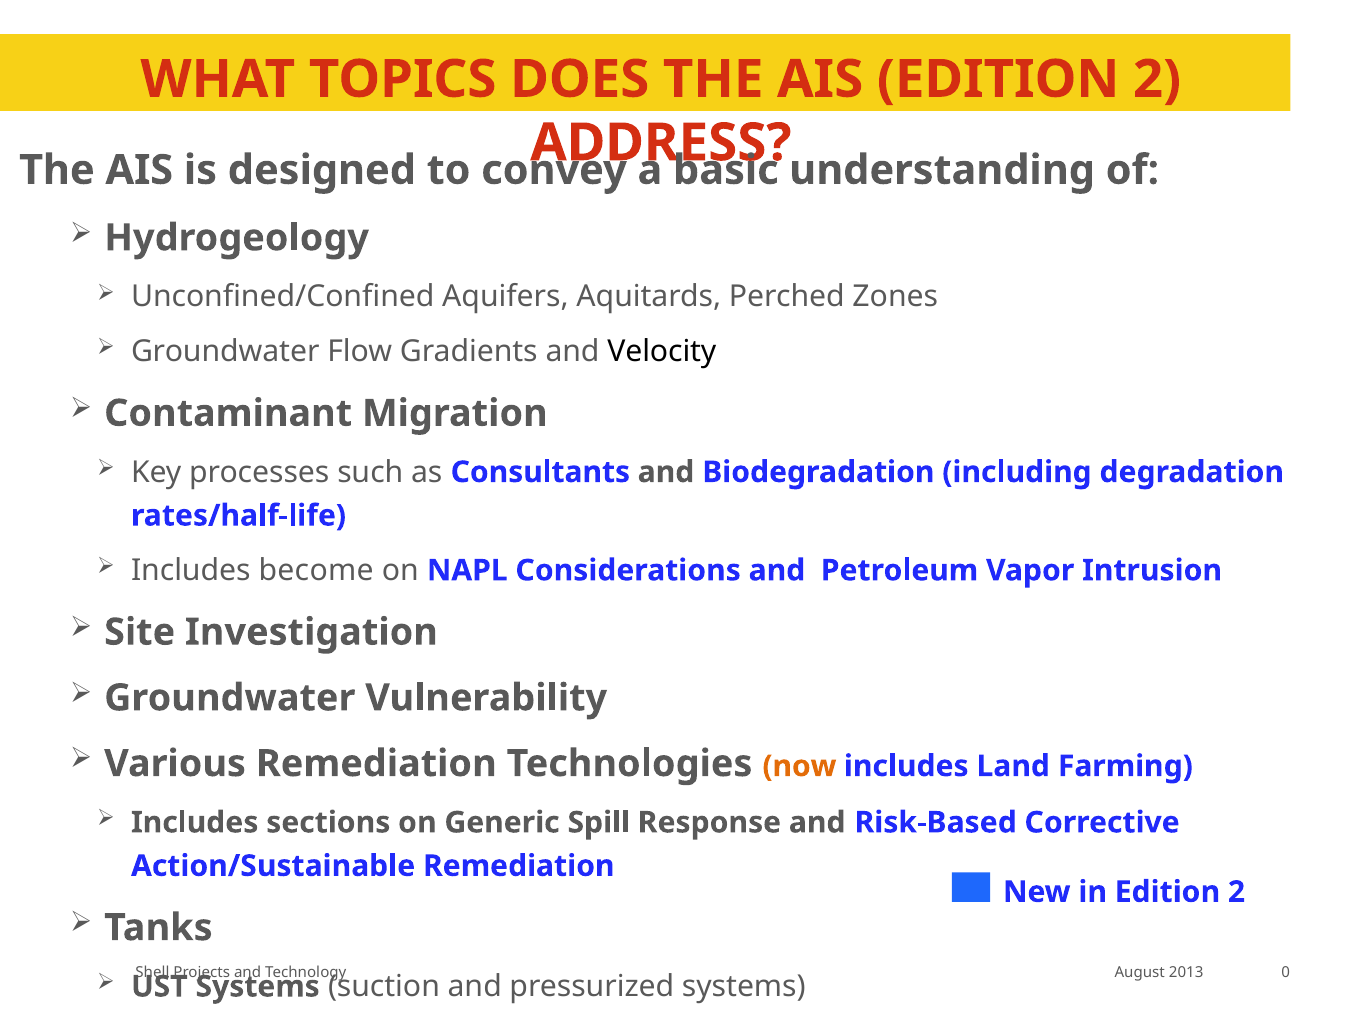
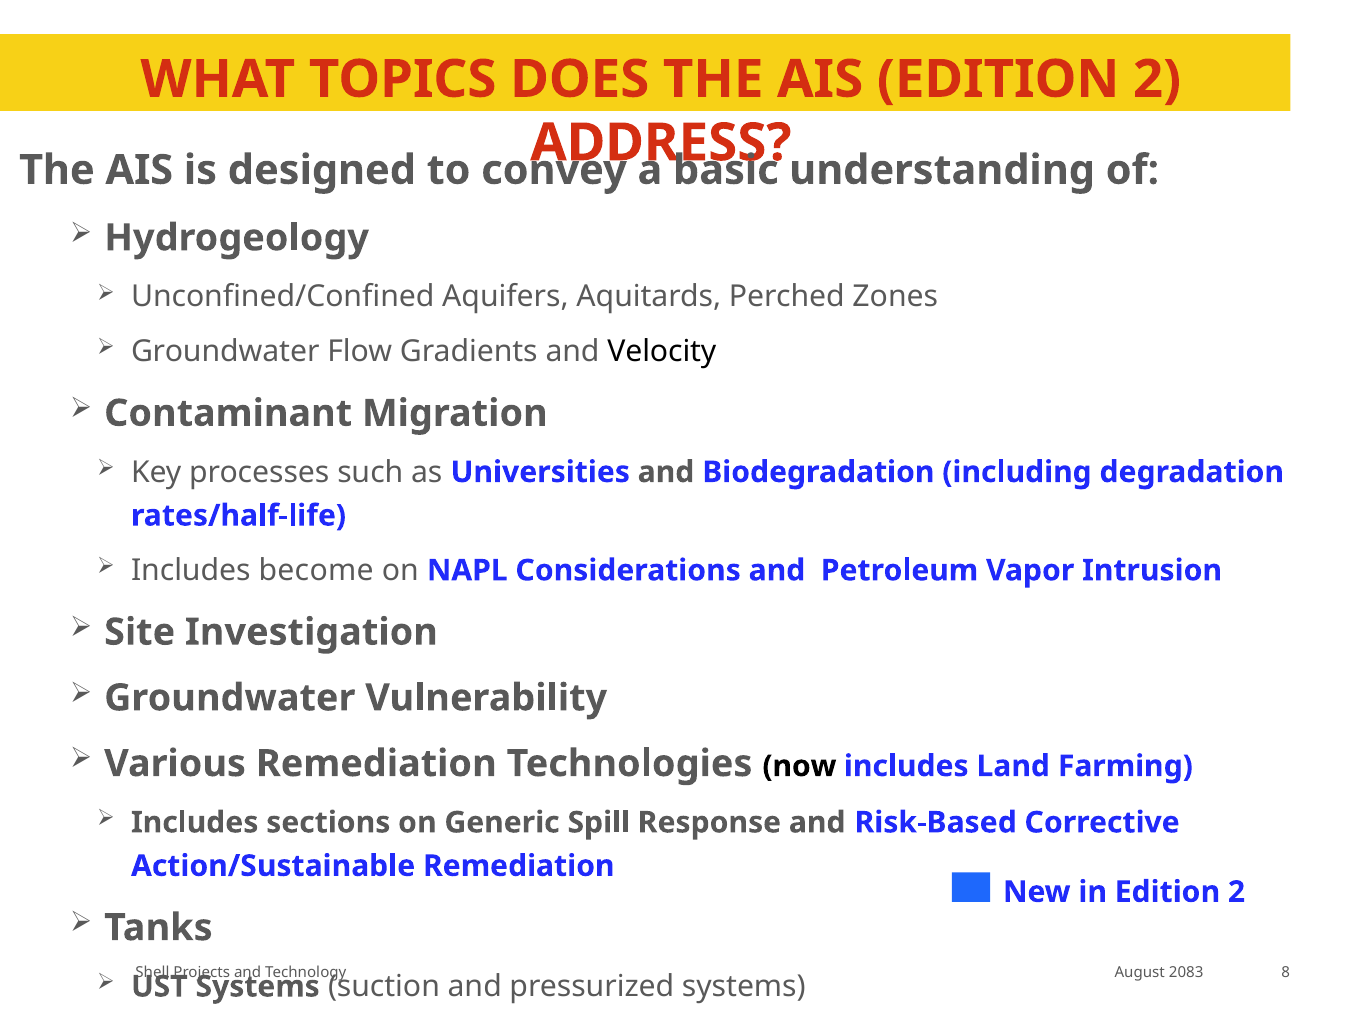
Consultants: Consultants -> Universities (540, 472)
now colour: orange -> black (799, 766)
2013: 2013 -> 2083 (1186, 972)
0: 0 -> 8 (1286, 972)
